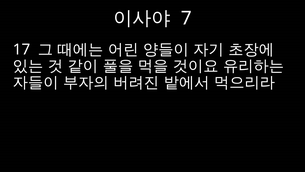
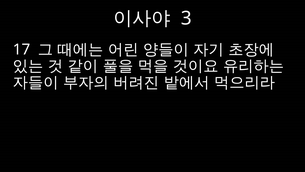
7: 7 -> 3 (186, 18)
